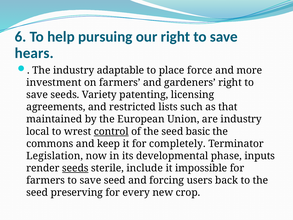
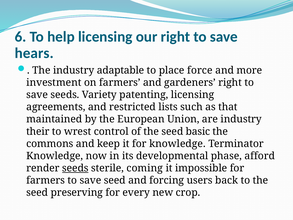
help pursuing: pursuing -> licensing (105, 37)
local: local -> their (38, 131)
control underline: present -> none (111, 131)
for completely: completely -> knowledge (177, 144)
Legislation: Legislation -> Knowledge (55, 156)
inputs: inputs -> afford (260, 156)
include: include -> coming (145, 168)
